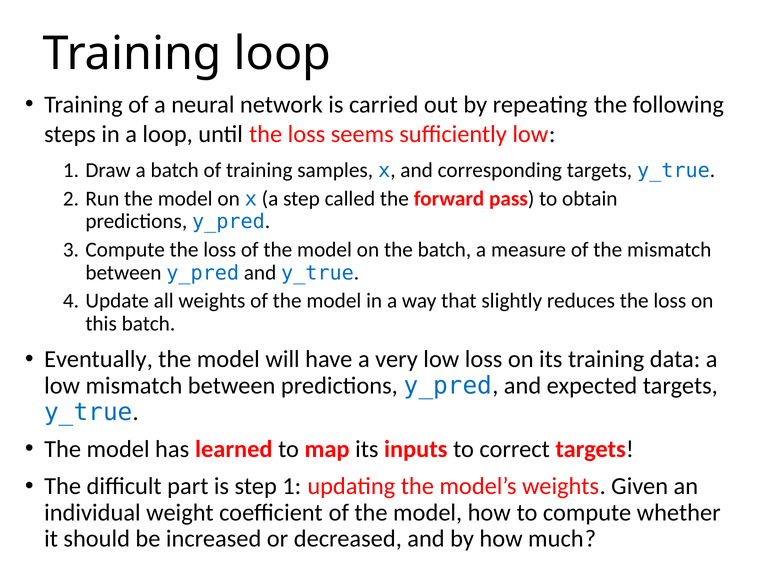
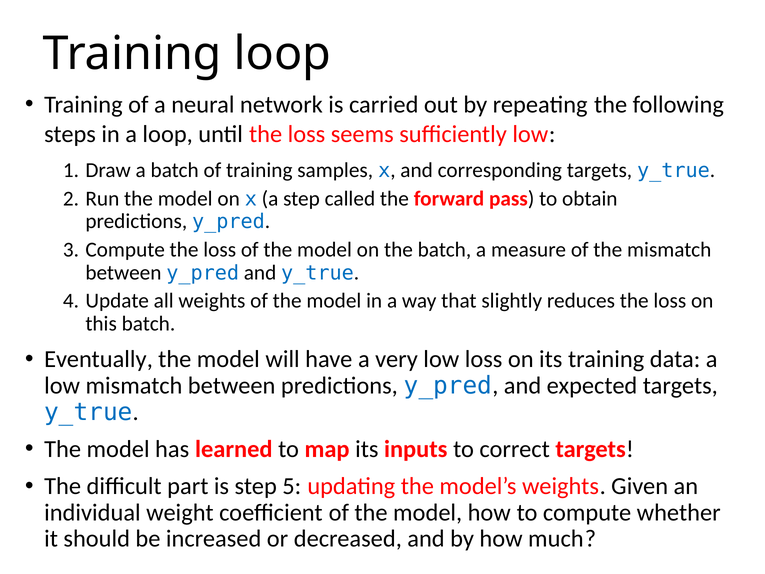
step 1: 1 -> 5 (292, 486)
